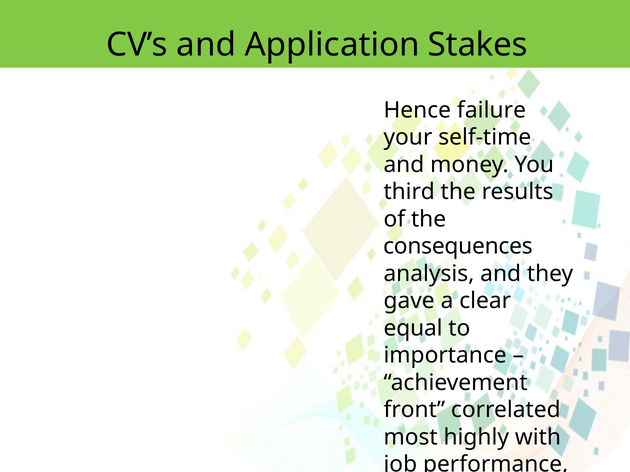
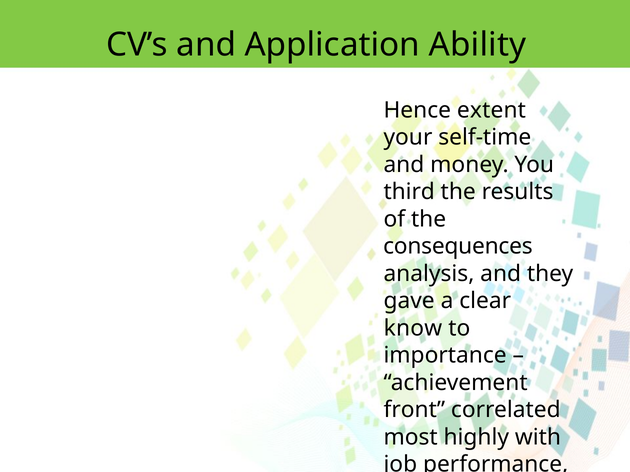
Stakes: Stakes -> Ability (477, 45)
failure: failure -> extent (491, 110)
equal: equal -> know (413, 328)
